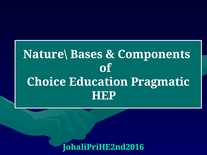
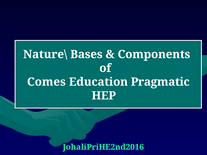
Choice: Choice -> Comes (46, 82)
